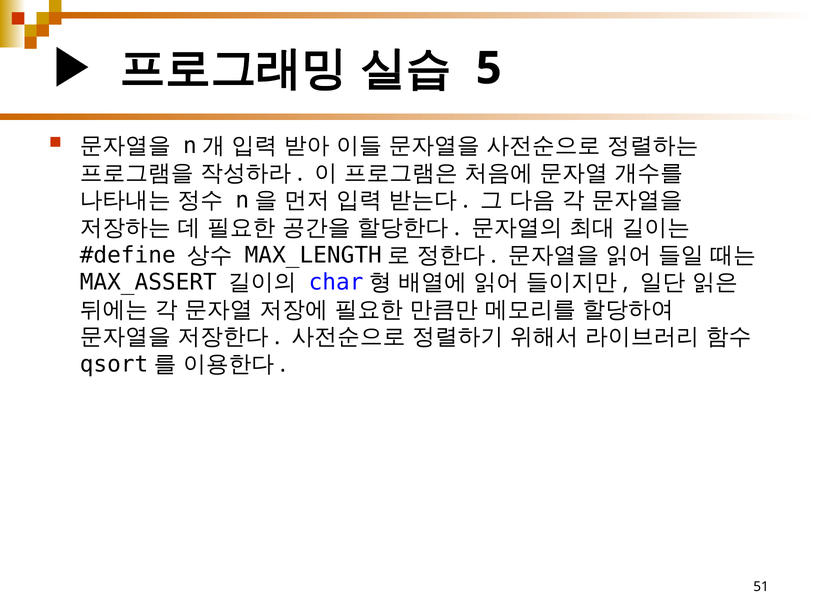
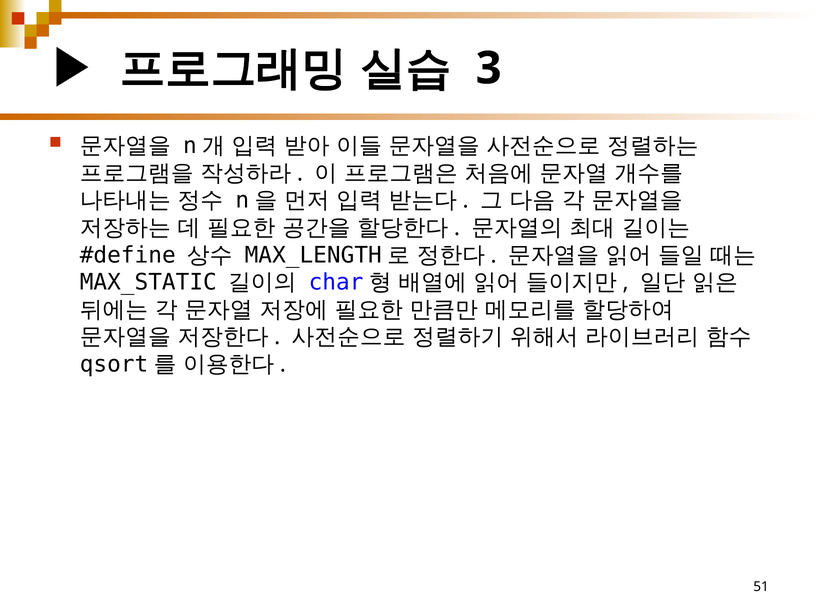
5: 5 -> 3 (489, 68)
MAX_ASSERT: MAX_ASSERT -> MAX_STATIC (148, 282)
